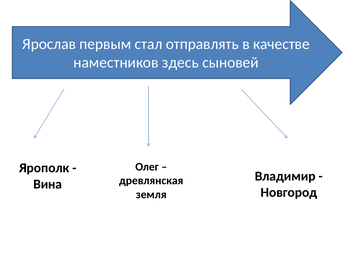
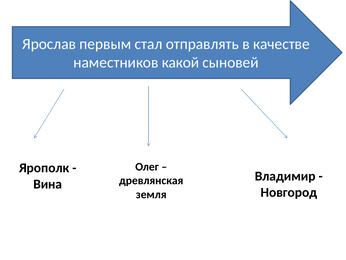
здесь: здесь -> какой (180, 63)
